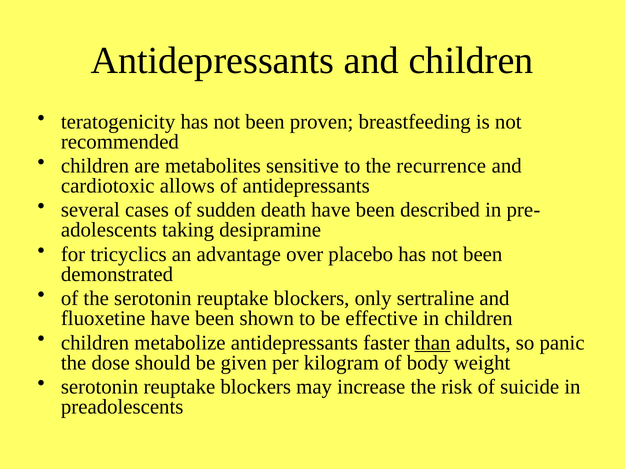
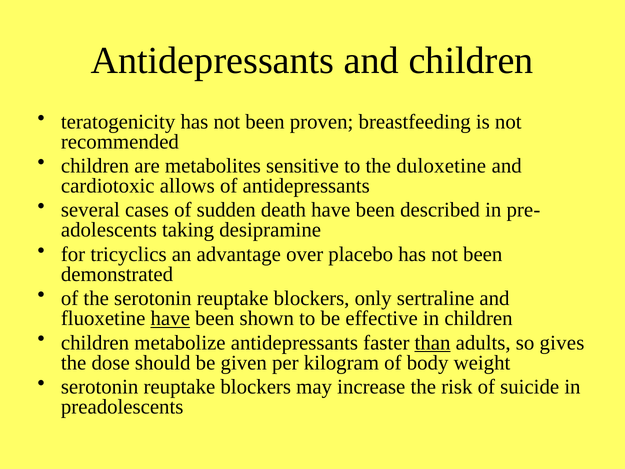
recurrence: recurrence -> duloxetine (441, 166)
have underline: none -> present (170, 318)
panic: panic -> gives (562, 342)
